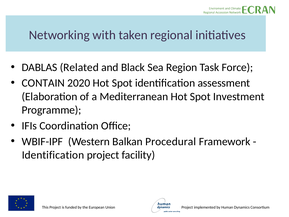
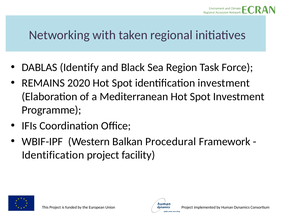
Related: Related -> Identify (79, 67)
CONTAIN: CONTAIN -> REMAINS (43, 83)
identification assessment: assessment -> investment (224, 83)
